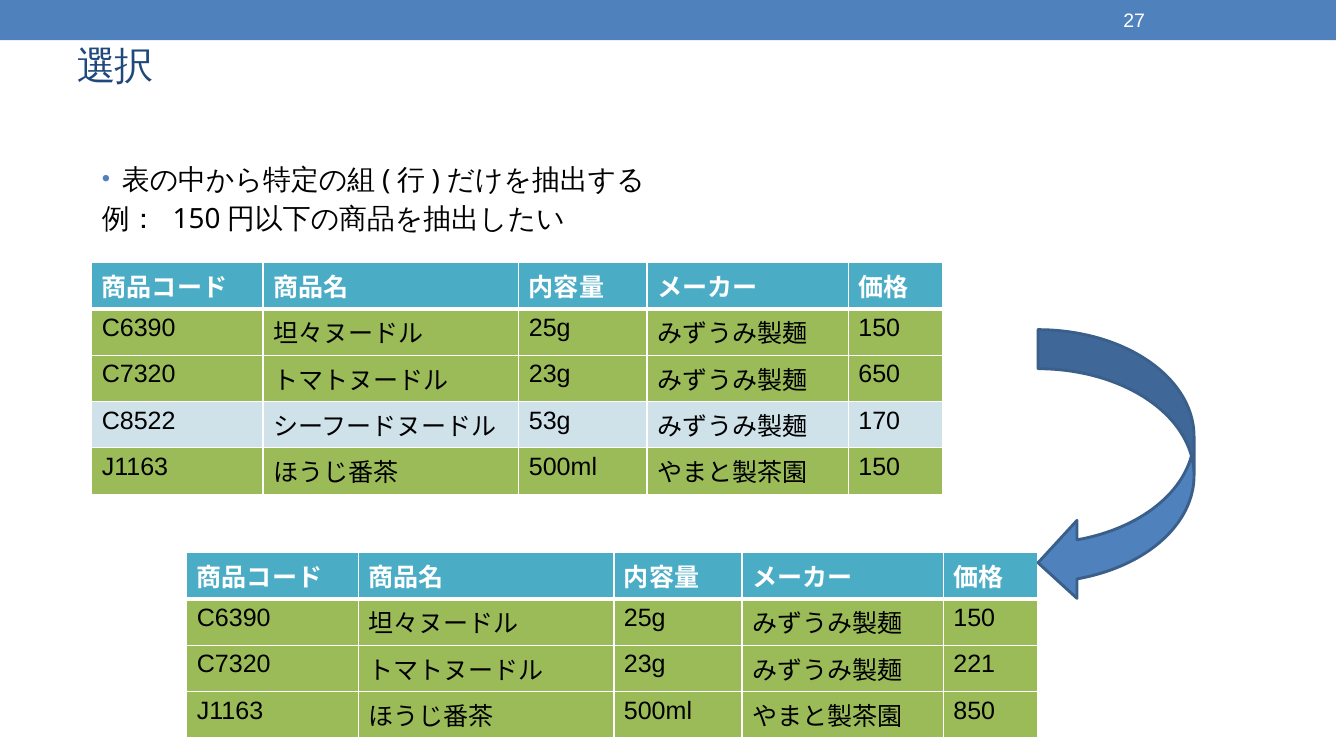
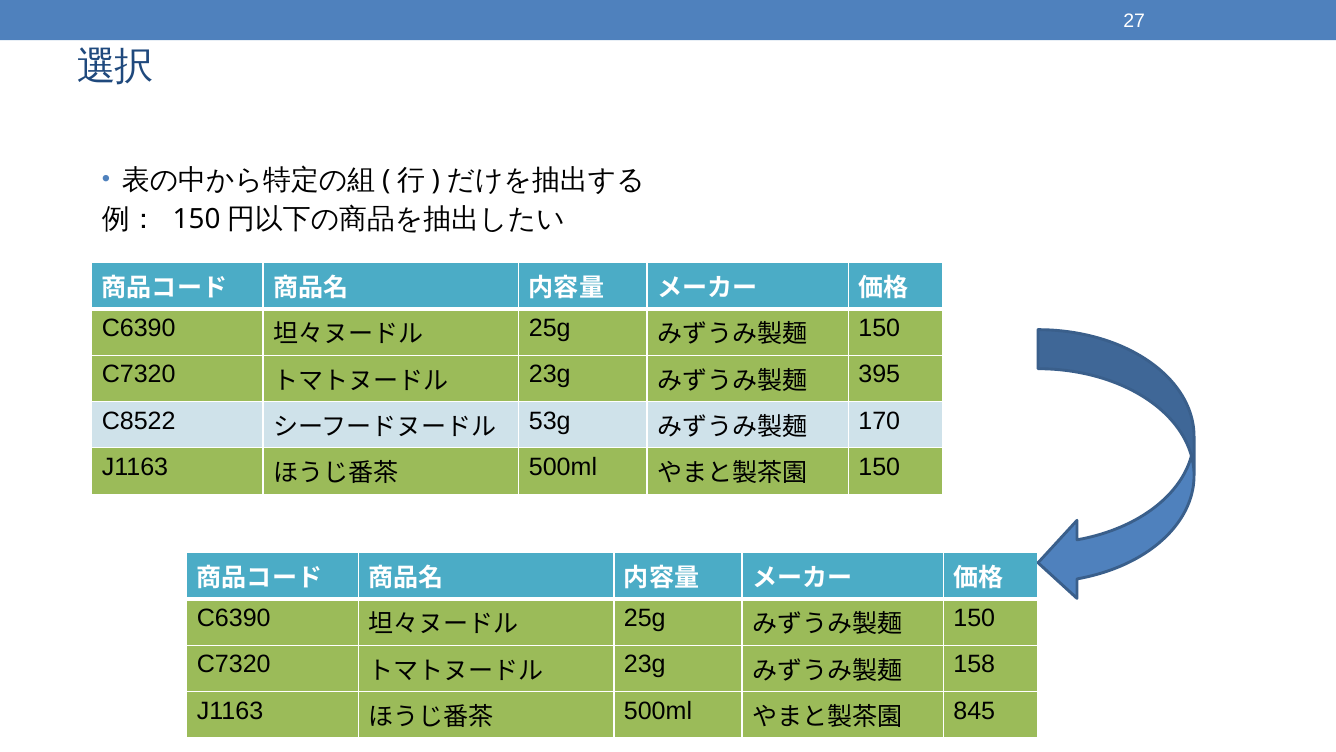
650: 650 -> 395 (879, 374)
221: 221 -> 158 (974, 664)
850: 850 -> 845 (974, 710)
